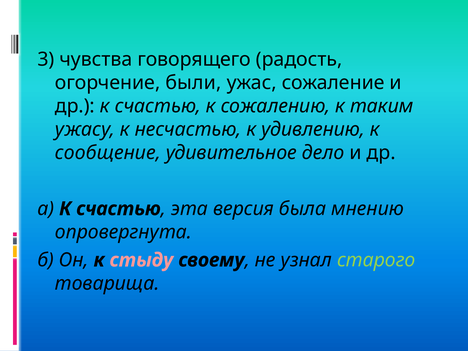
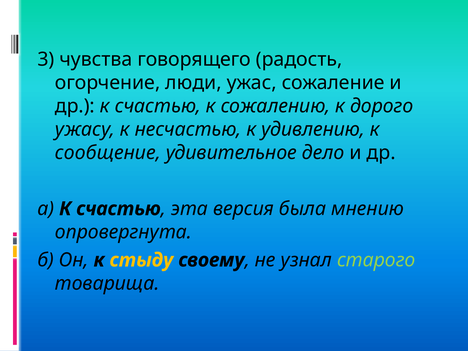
были: были -> люди (193, 83)
таким: таким -> дорого (382, 106)
стыду colour: pink -> yellow (142, 260)
